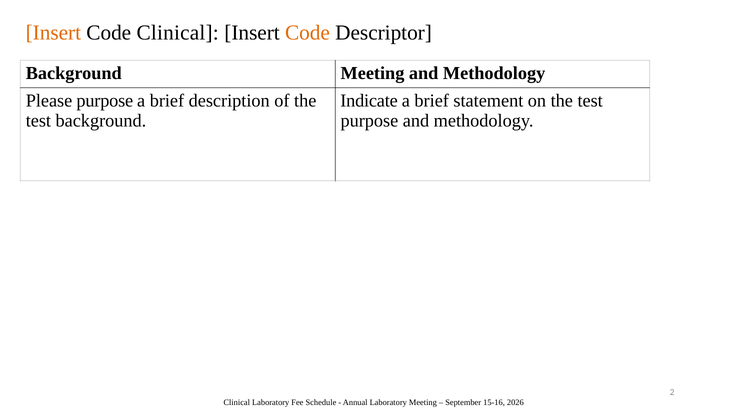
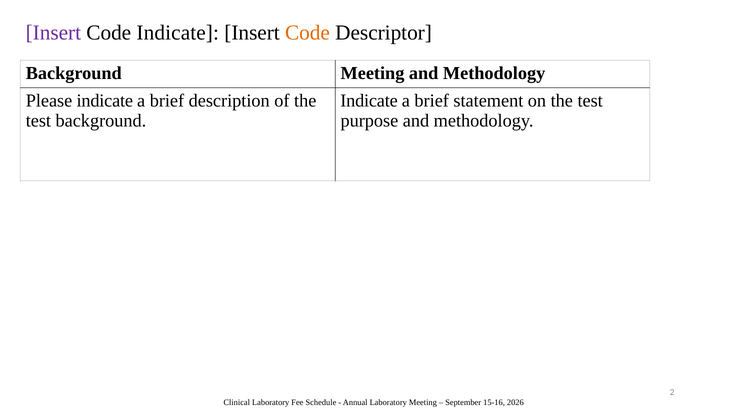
Insert colour: orange -> purple (53, 33)
Code Clinical: Clinical -> Indicate (178, 33)
Please purpose: purpose -> indicate (105, 101)
